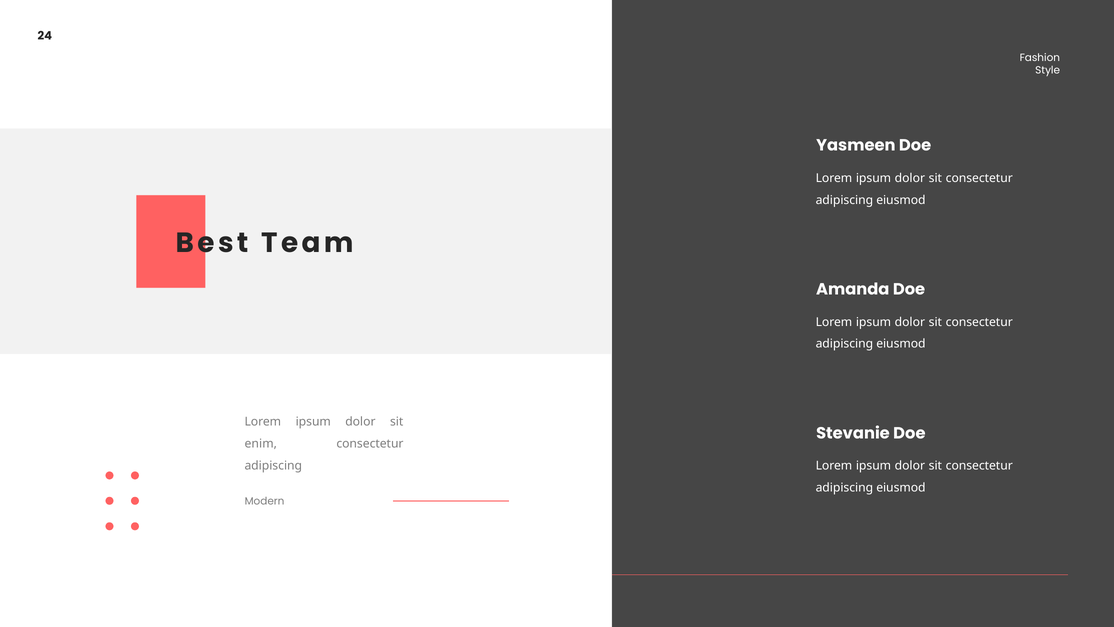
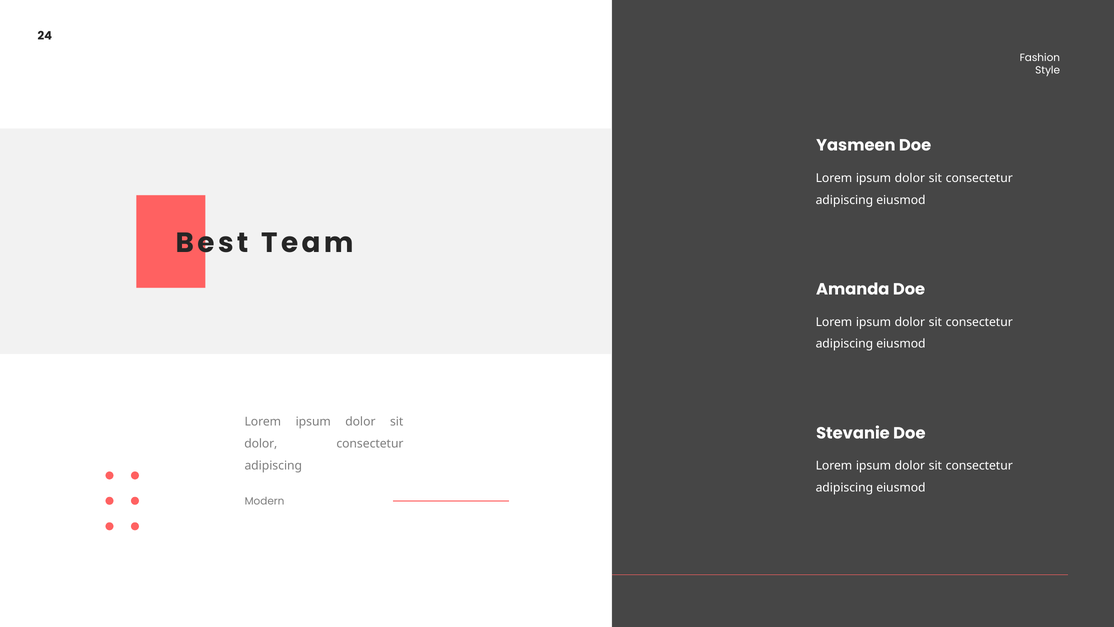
enim: enim -> dolor (261, 444)
